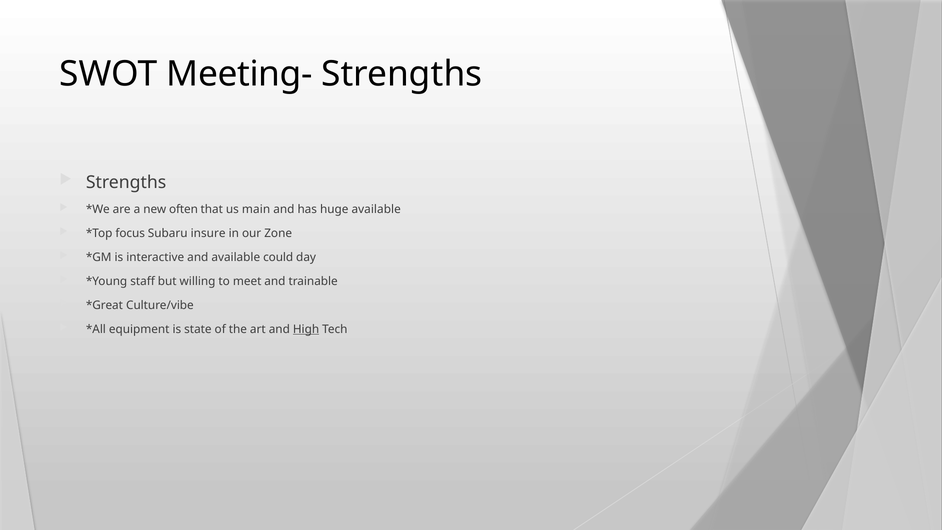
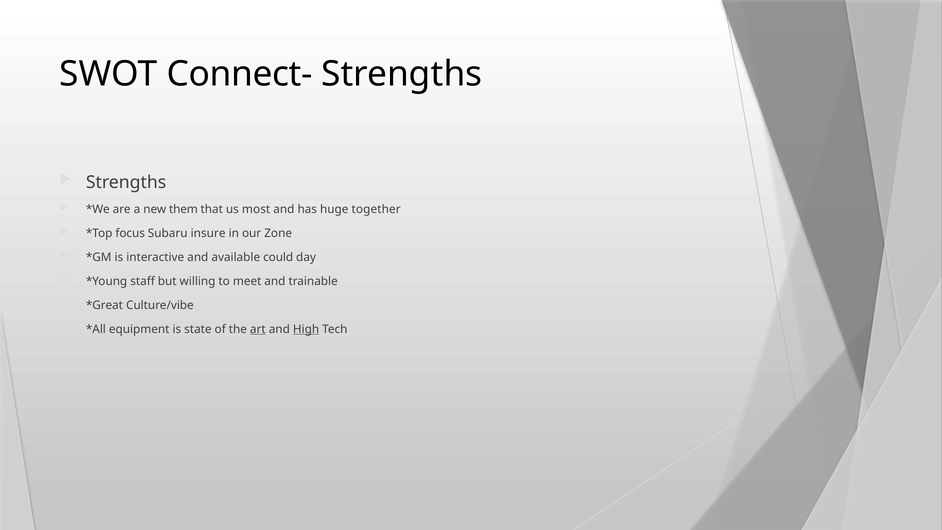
Meeting-: Meeting- -> Connect- (240, 74)
often: often -> them (183, 209)
main: main -> most (256, 209)
huge available: available -> together (376, 209)
art underline: none -> present (258, 329)
